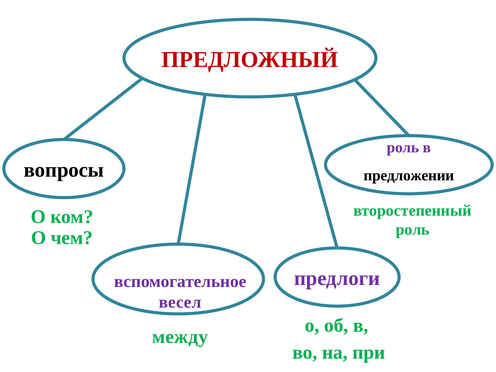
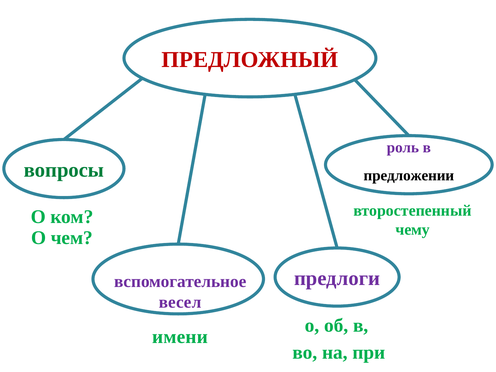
вопросы colour: black -> green (64, 170)
роль: роль -> чему (413, 230)
между: между -> имени (180, 337)
